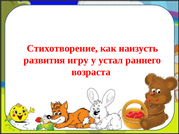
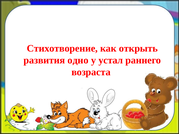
наизусть: наизусть -> открыть (138, 48)
игру: игру -> одно (78, 60)
